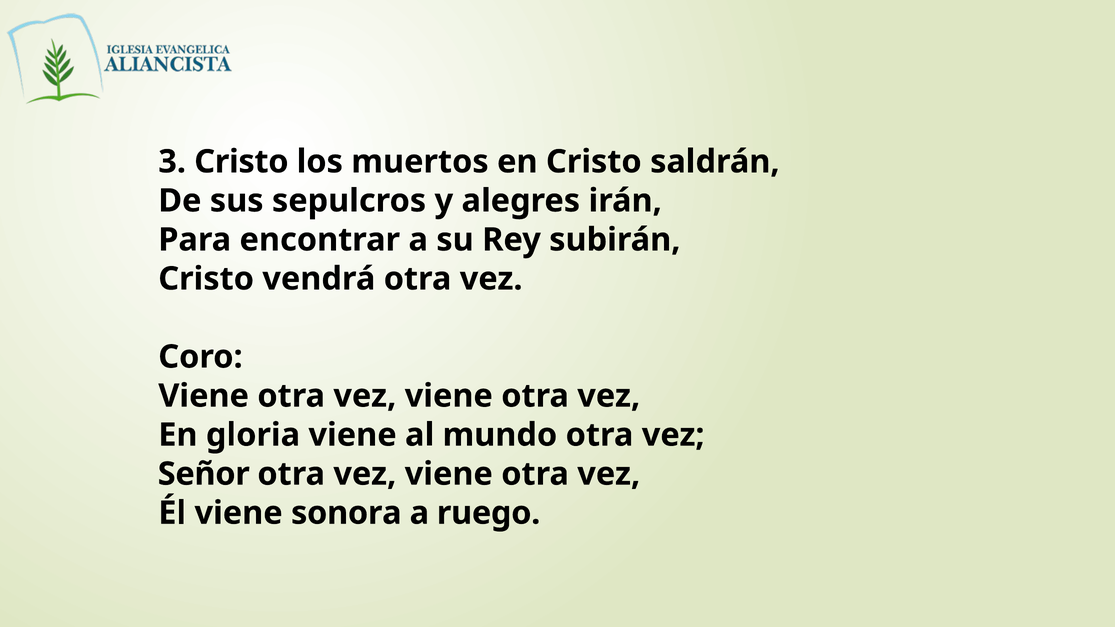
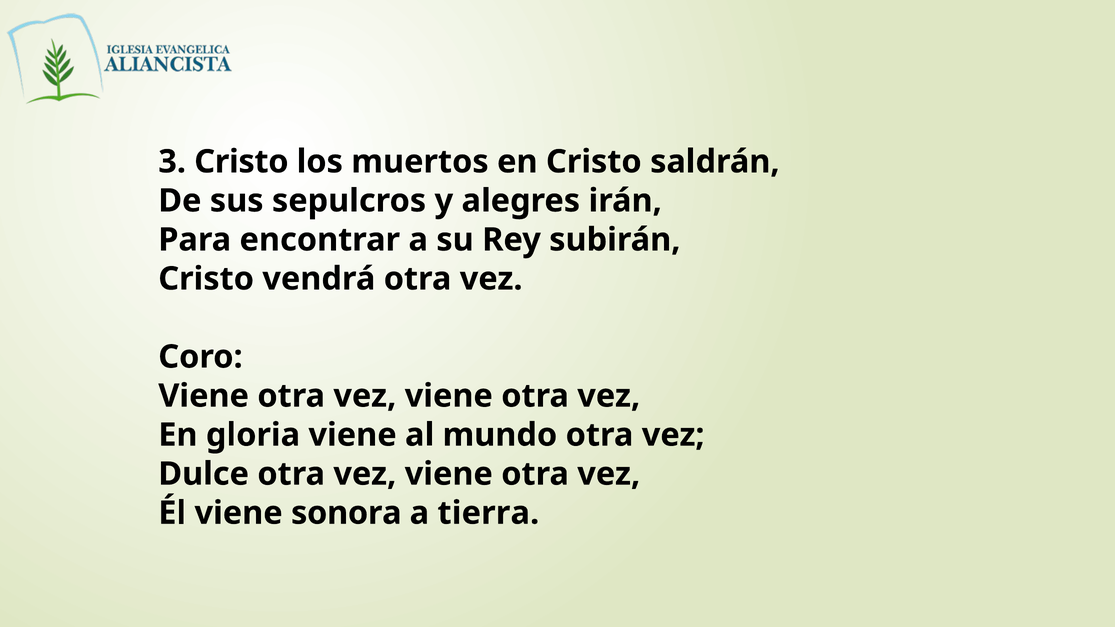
Señor: Señor -> Dulce (204, 474)
ruego: ruego -> tierra (488, 513)
